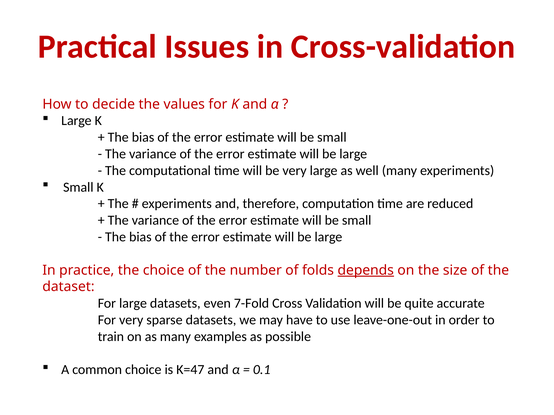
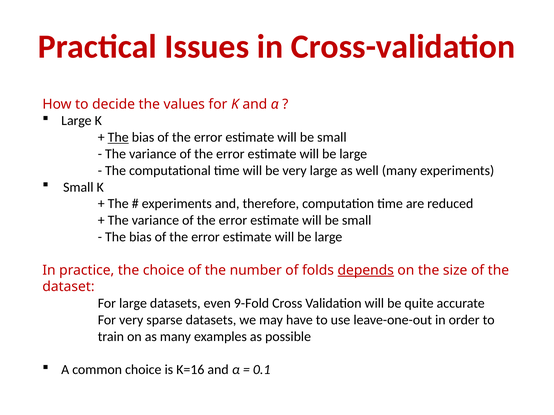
The underline: none -> present (118, 138)
7-Fold: 7-Fold -> 9-Fold (251, 304)
K=47: K=47 -> K=16 (190, 370)
